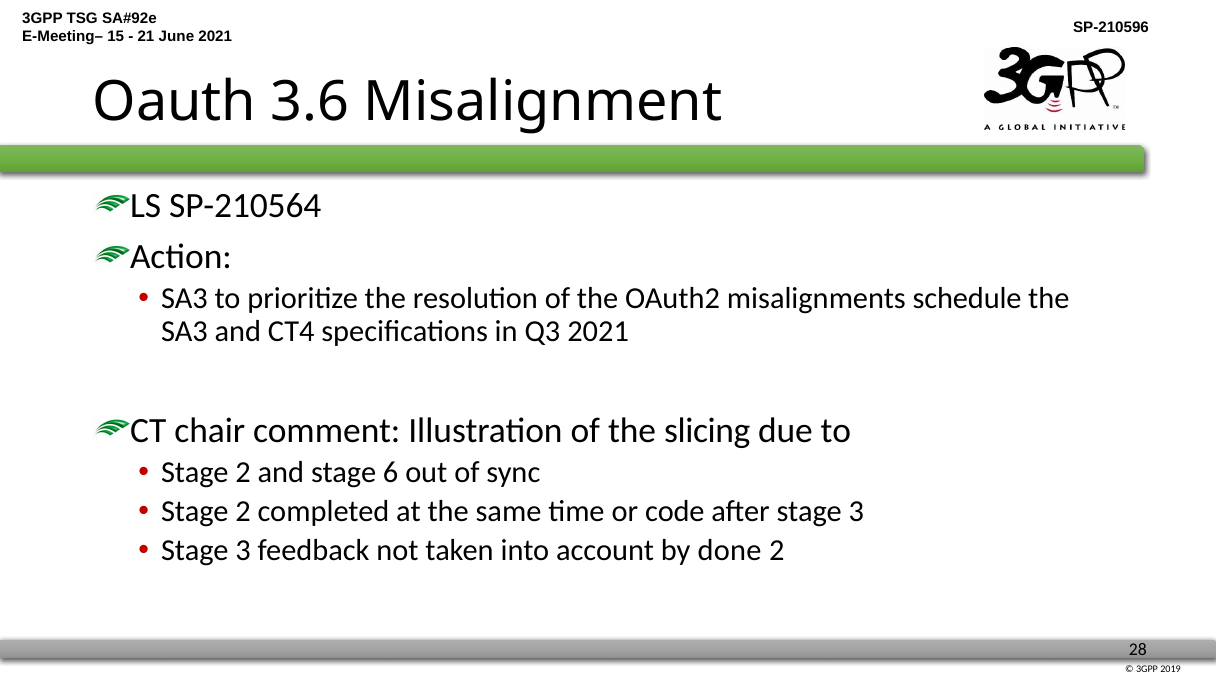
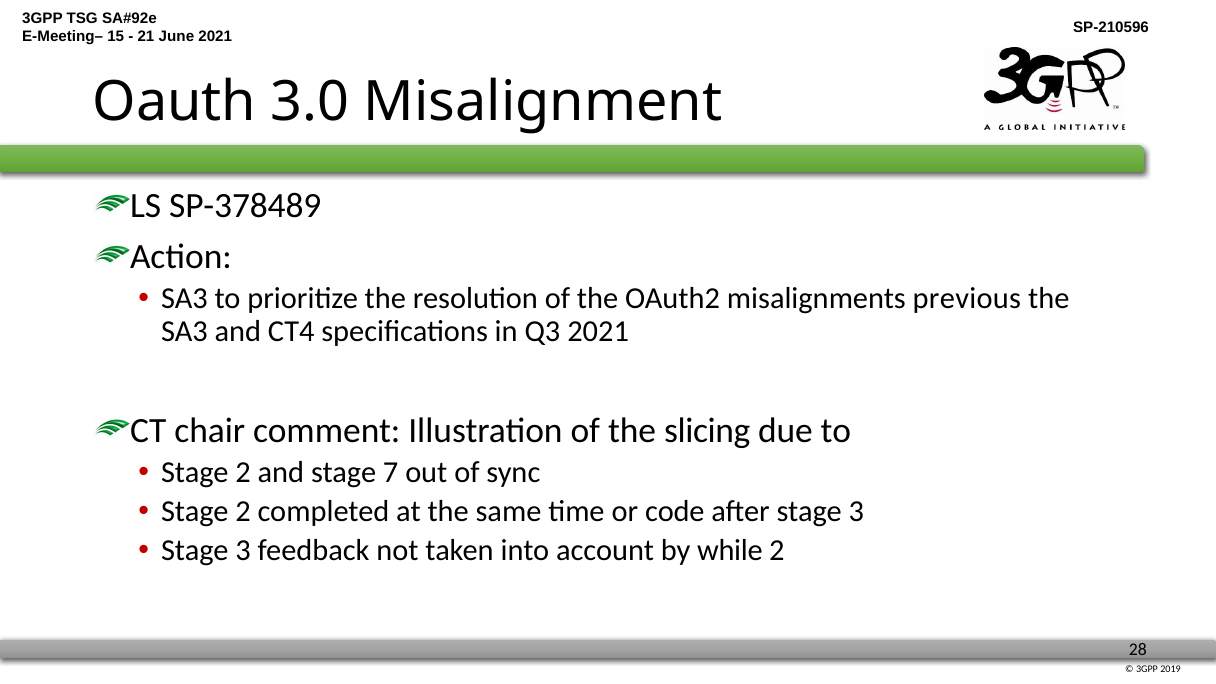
3.6: 3.6 -> 3.0 (310, 102)
SP-210564: SP-210564 -> SP-378489 (245, 206)
schedule: schedule -> previous (967, 298)
6: 6 -> 7 (391, 472)
done: done -> while (730, 551)
